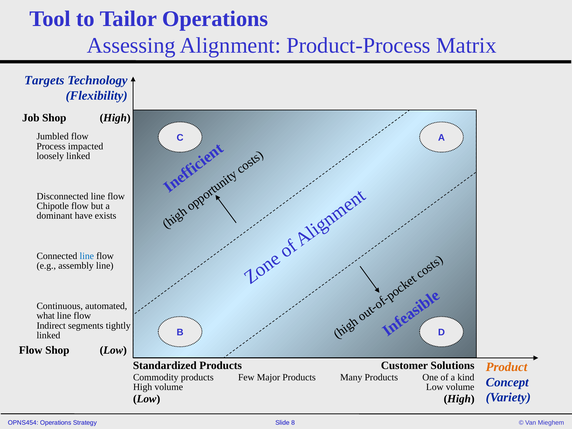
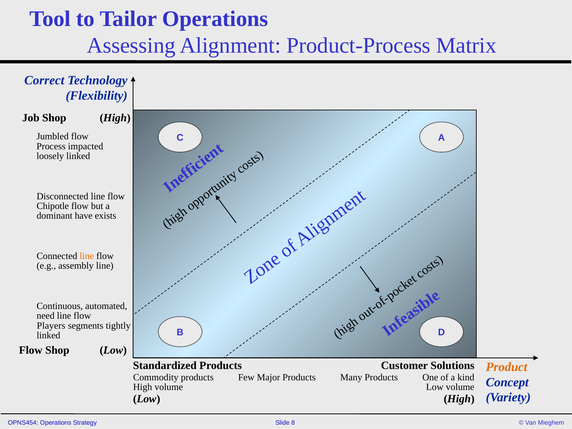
Targets: Targets -> Correct (44, 80)
line colour: blue -> orange (87, 256)
what: what -> need (46, 316)
Indirect: Indirect -> Players (51, 326)
